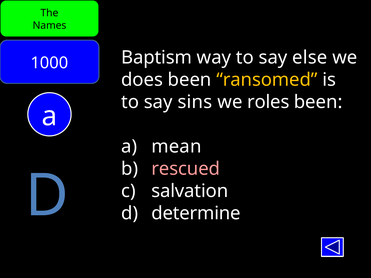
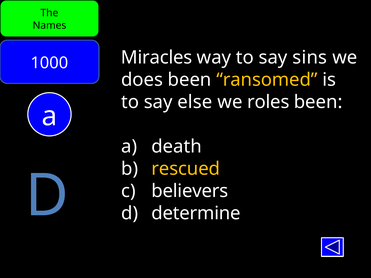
Baptism: Baptism -> Miracles (157, 58)
else: else -> sins (310, 58)
sins: sins -> else (195, 102)
mean: mean -> death (177, 147)
rescued colour: pink -> yellow (186, 169)
salvation: salvation -> believers (190, 191)
